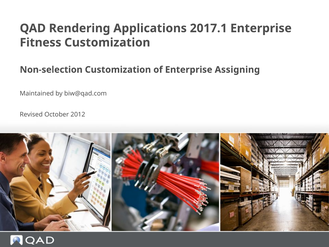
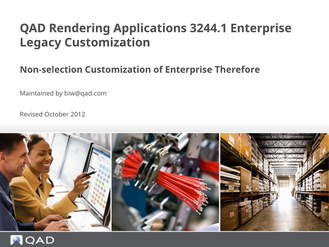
2017.1: 2017.1 -> 3244.1 (209, 28)
Fitness: Fitness -> Legacy (40, 42)
Assigning: Assigning -> Therefore (237, 70)
